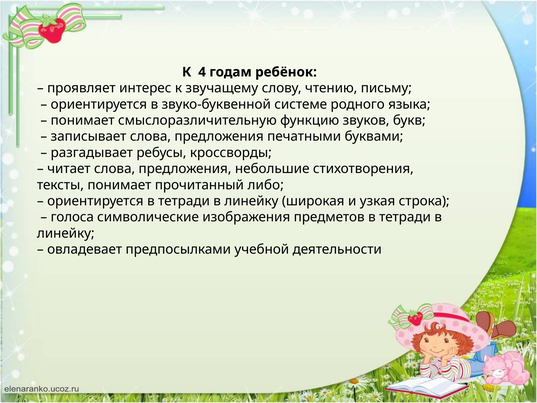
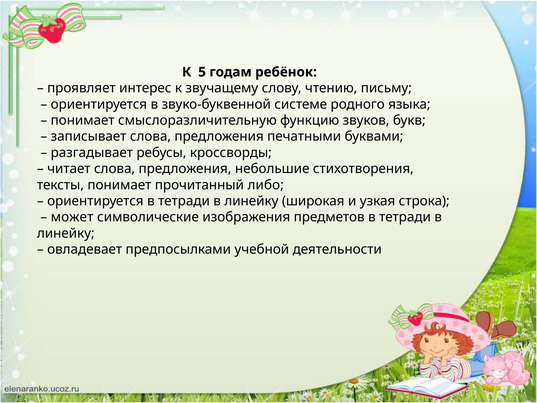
4: 4 -> 5 (202, 72)
голоса: голоса -> может (72, 217)
